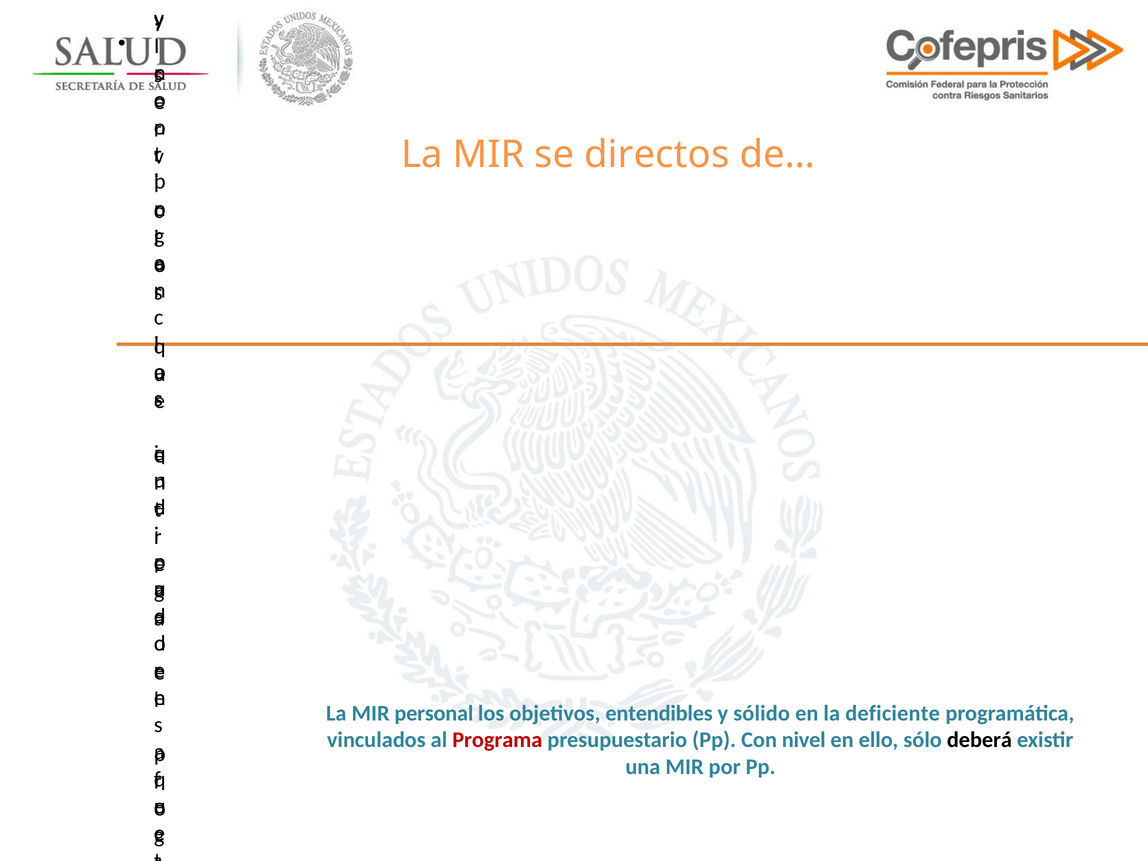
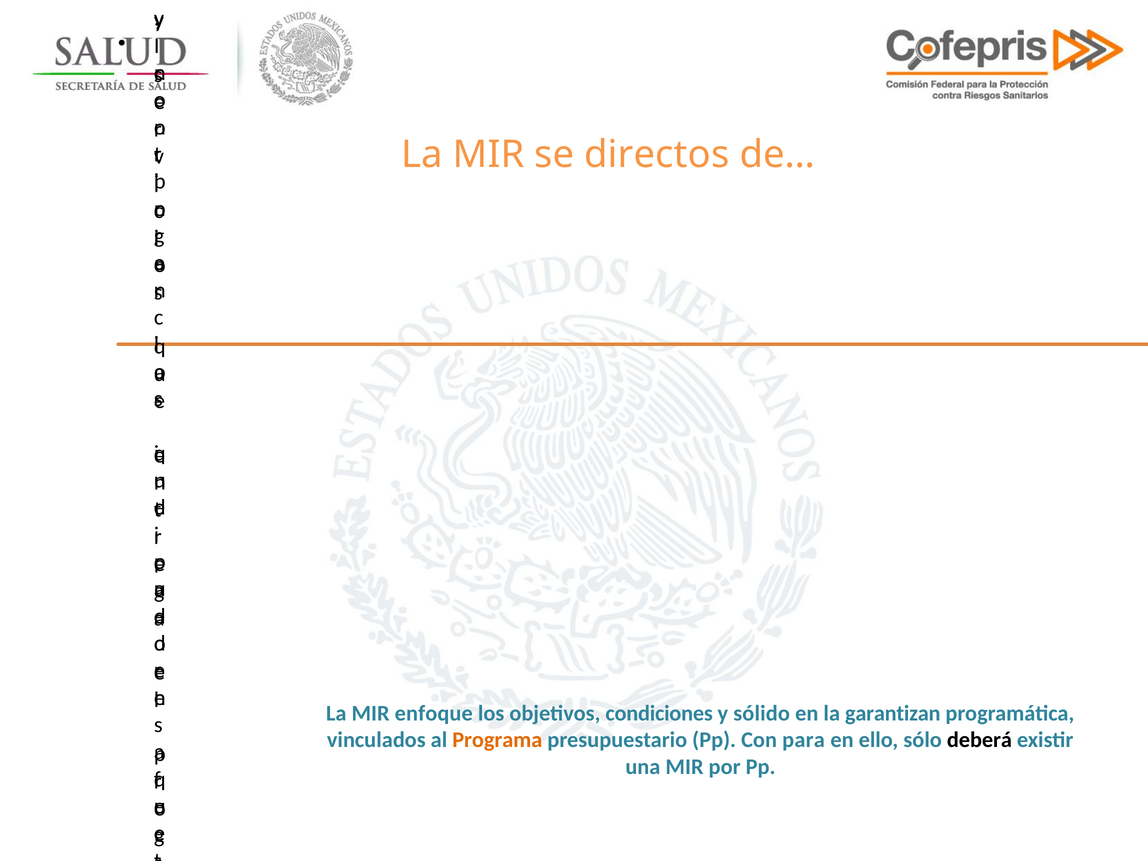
personal: personal -> enfoque (434, 713)
entendibles: entendibles -> condiciones (659, 713)
deficiente: deficiente -> garantizan (893, 713)
Programa colour: red -> orange (497, 740)
nivel: nivel -> para (804, 740)
